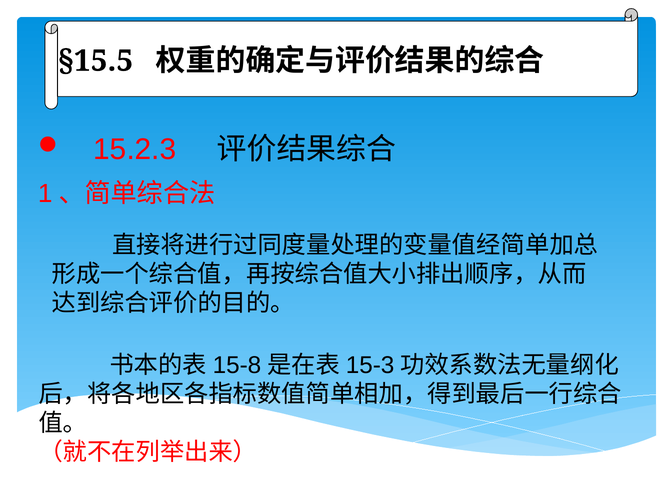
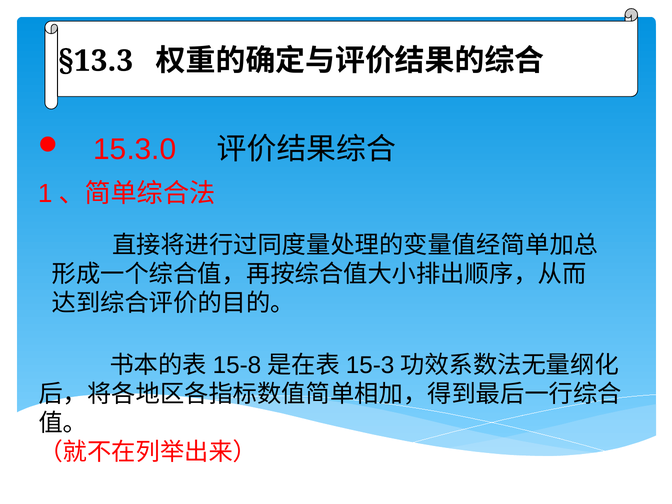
§15.5: §15.5 -> §13.3 (95, 61)
15.2.3: 15.2.3 -> 15.3.0 (135, 150)
